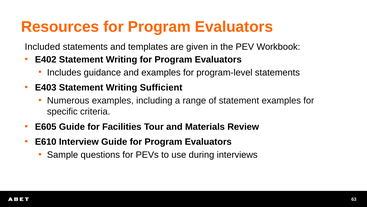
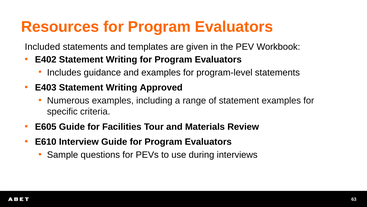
Sufficient: Sufficient -> Approved (161, 87)
